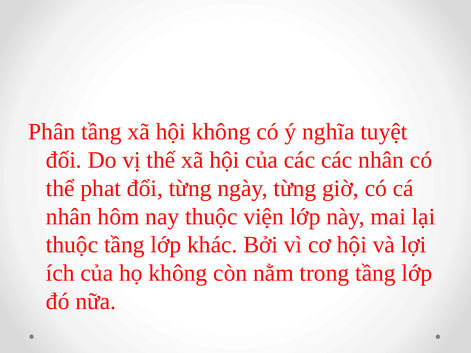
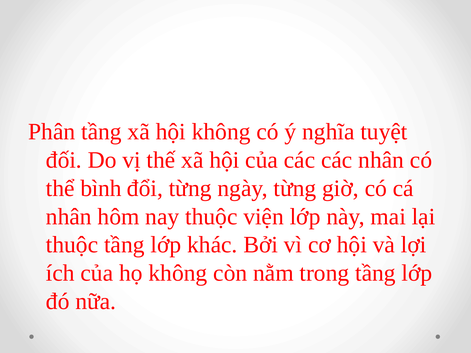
phat: phat -> bình (101, 188)
